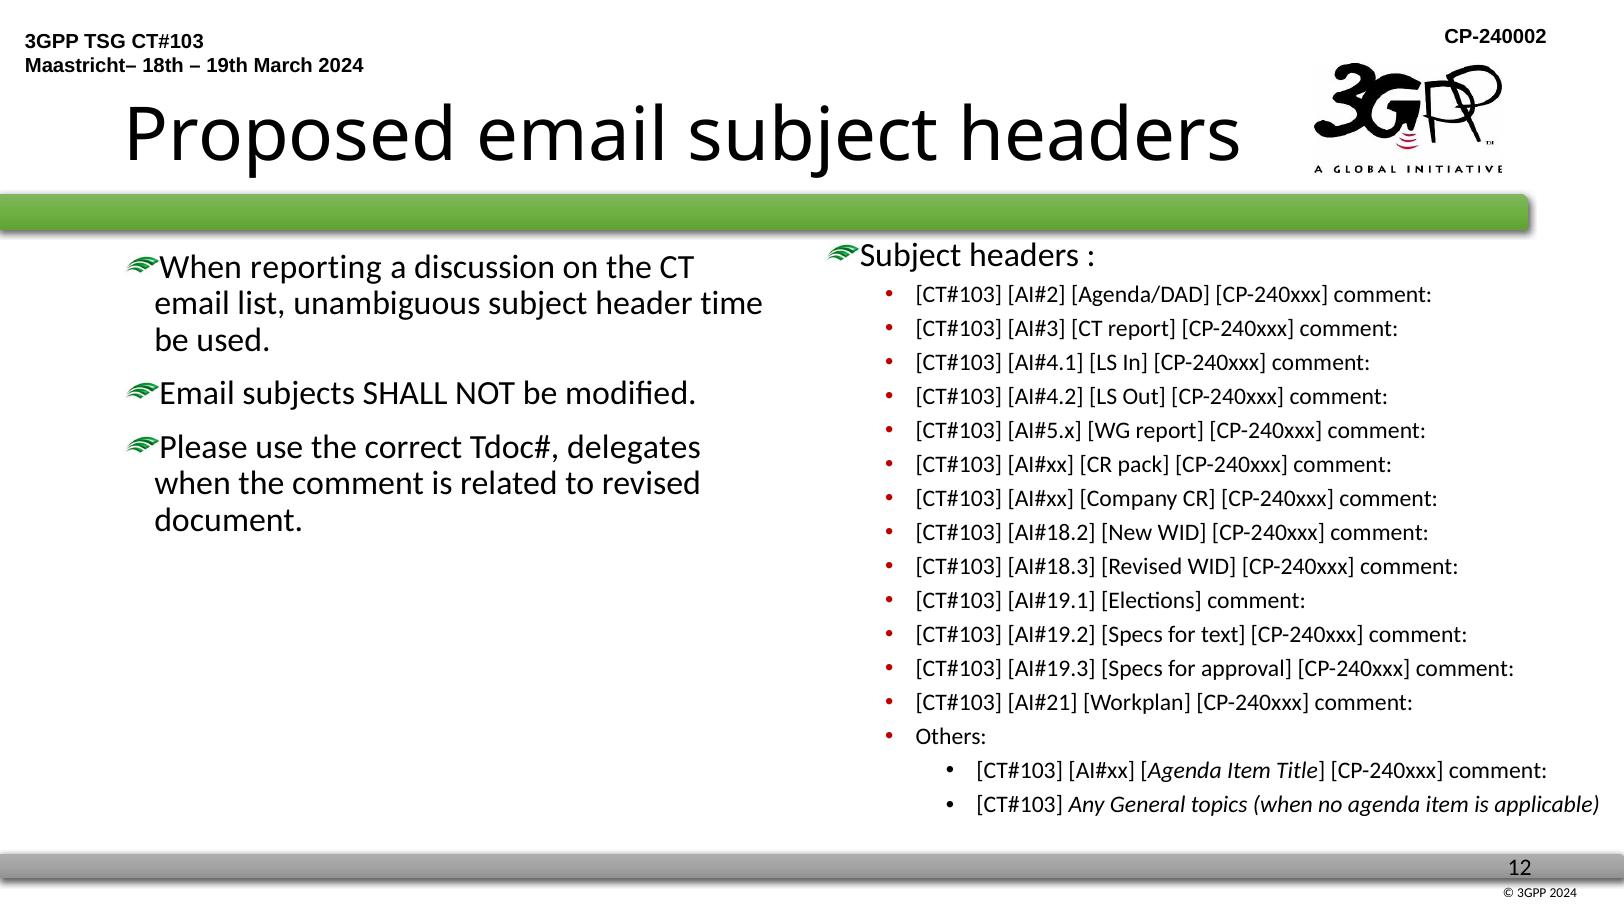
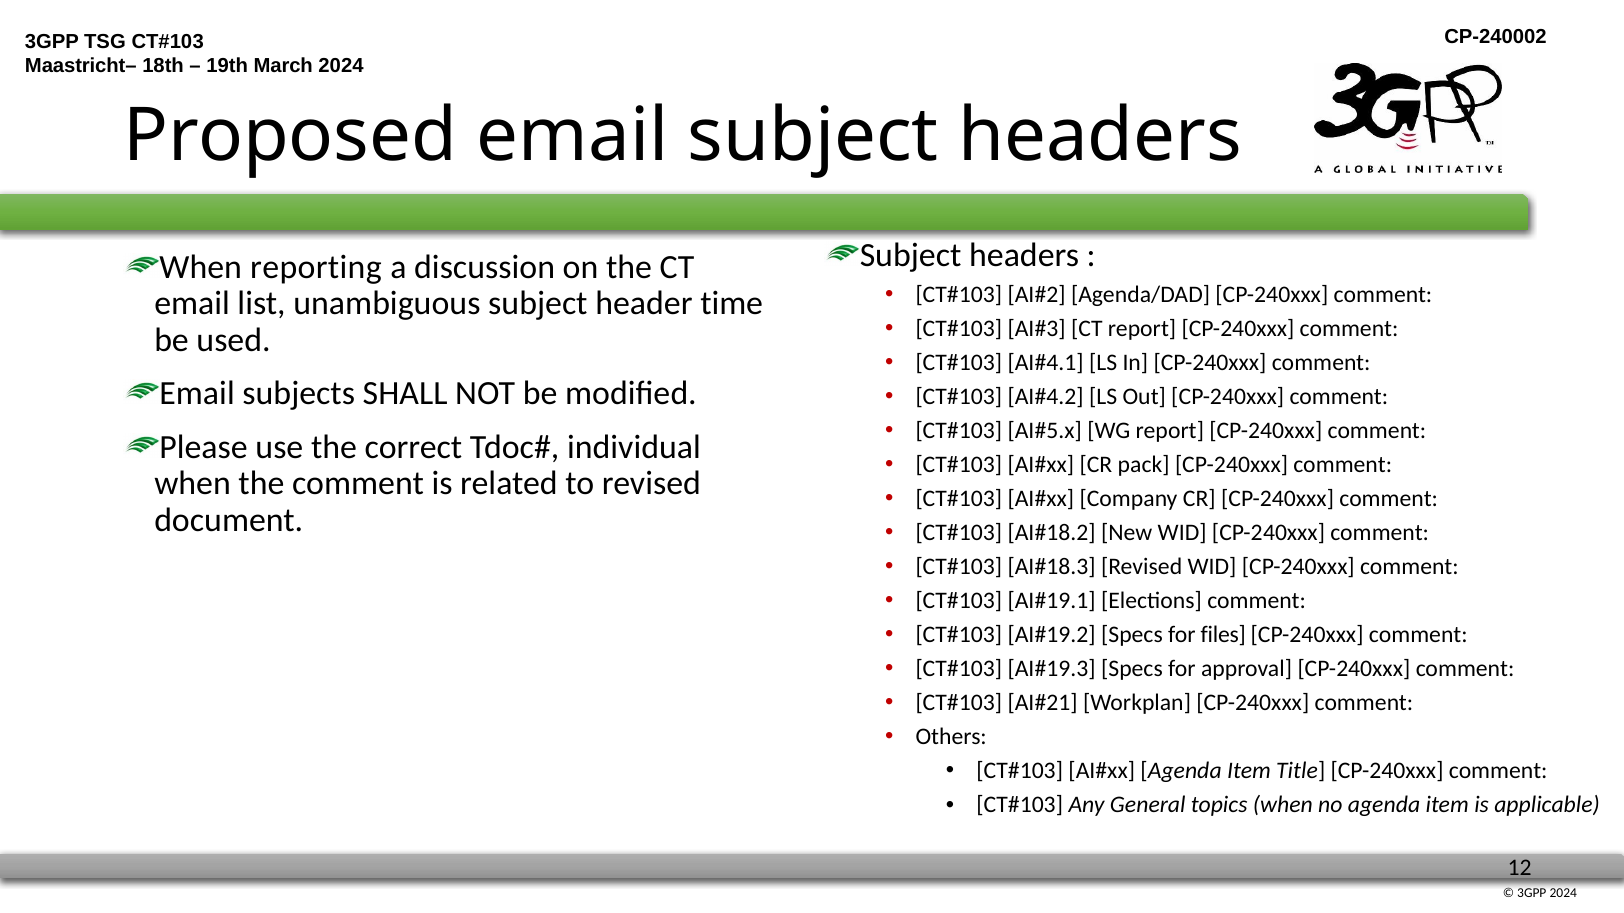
delegates: delegates -> individual (634, 447)
text: text -> files (1223, 635)
